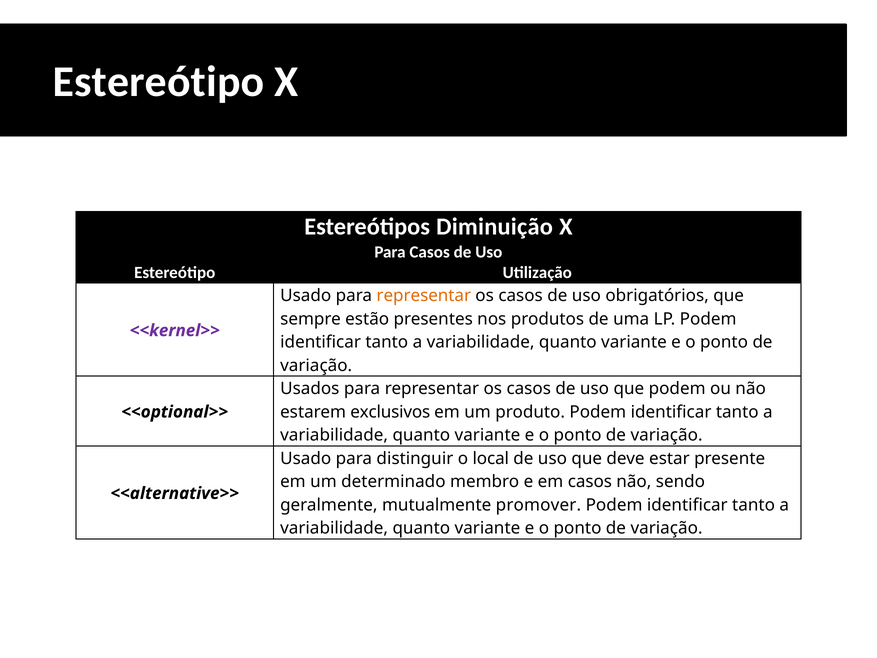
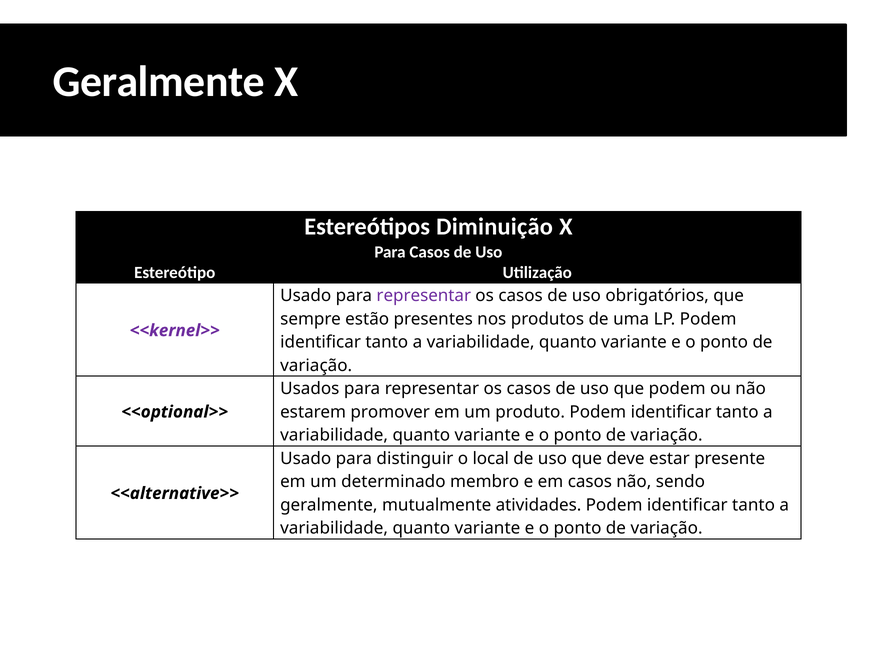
Estereótipo: Estereótipo -> Geralmente (159, 82)
representar colour: orange -> purple (424, 296)
exclusivos: exclusivos -> promover (390, 412)
promover: promover -> atividades (539, 505)
